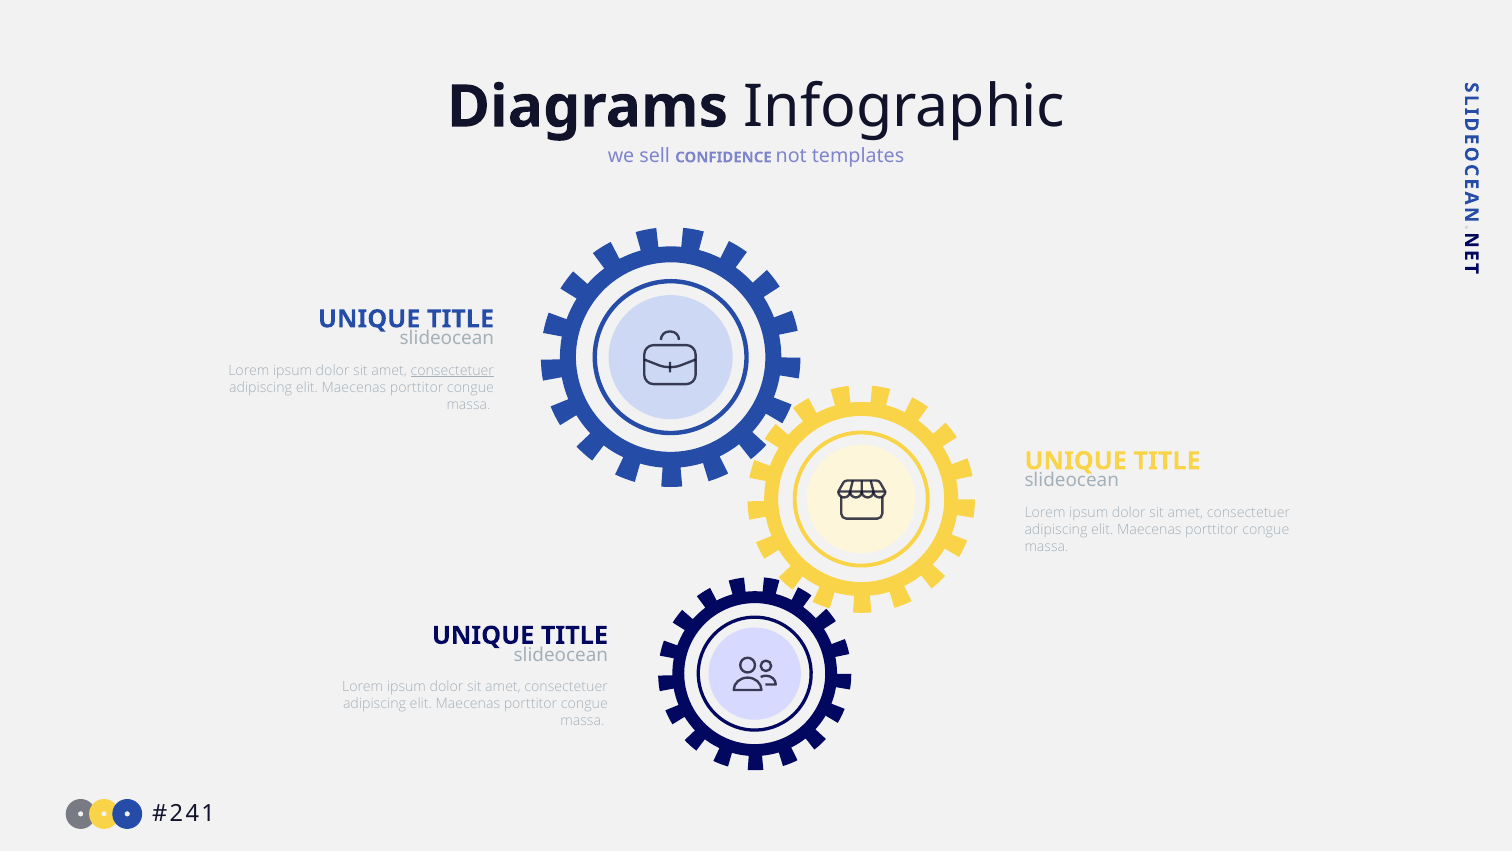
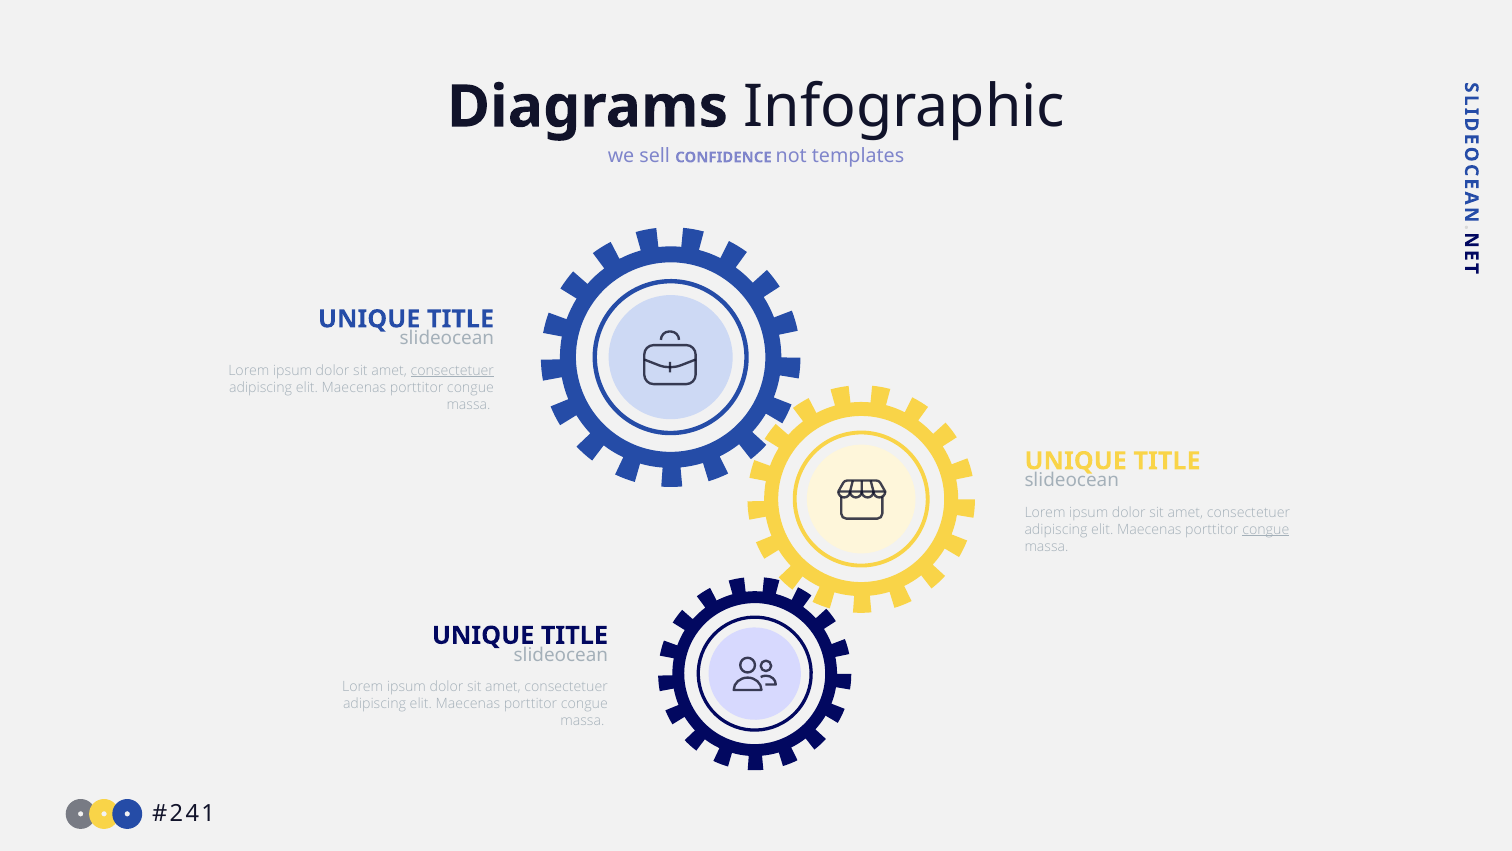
congue underline: none -> present (1266, 529)
